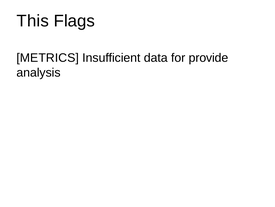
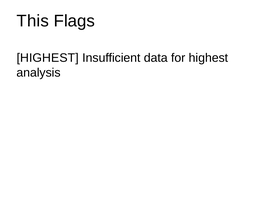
METRICS: METRICS -> HIGHEST (48, 58)
for provide: provide -> highest (208, 58)
